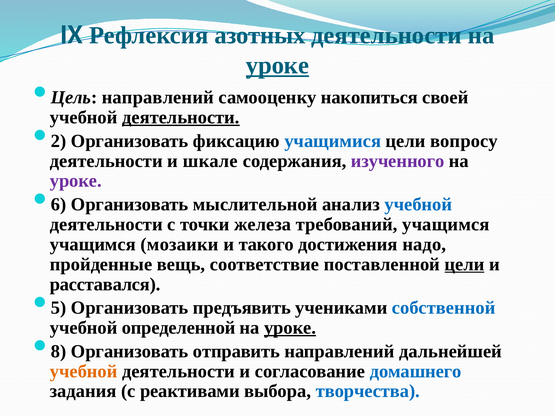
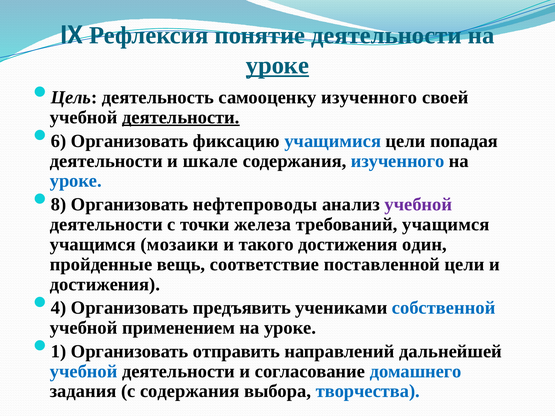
азотных: азотных -> понятие (260, 35)
Цель направлений: направлений -> деятельность (158, 98)
самооценку накопиться: накопиться -> изученного (369, 98)
2: 2 -> 6 (59, 141)
вопросу: вопросу -> попадая (464, 141)
изученного colour: purple -> blue (398, 161)
уроке colour: purple -> blue (76, 181)
6: 6 -> 8 (59, 205)
мыслительной: мыслительной -> нефтепроводы (255, 205)
учебной colour: blue -> purple (418, 205)
надо: надо -> один (424, 244)
цели underline: present -> none (464, 264)
расставался: расставался -> достижения (105, 284)
5: 5 -> 4 (59, 308)
определенной: определенной -> применением (179, 328)
уроке underline: present -> none (290, 328)
8: 8 -> 1 (59, 351)
учебной colour: orange -> blue (84, 371)
с реактивами: реактивами -> содержания (190, 391)
